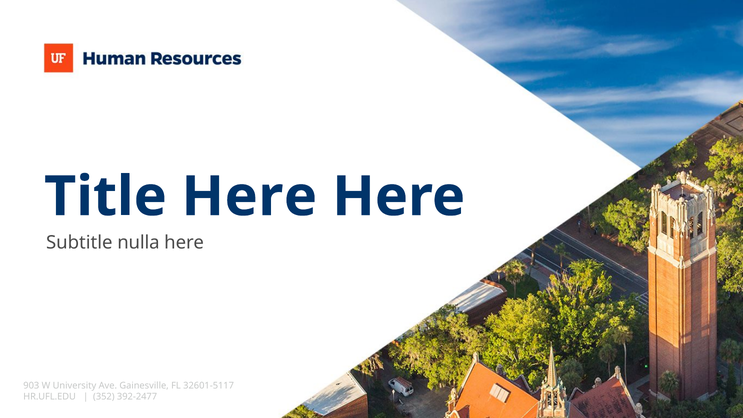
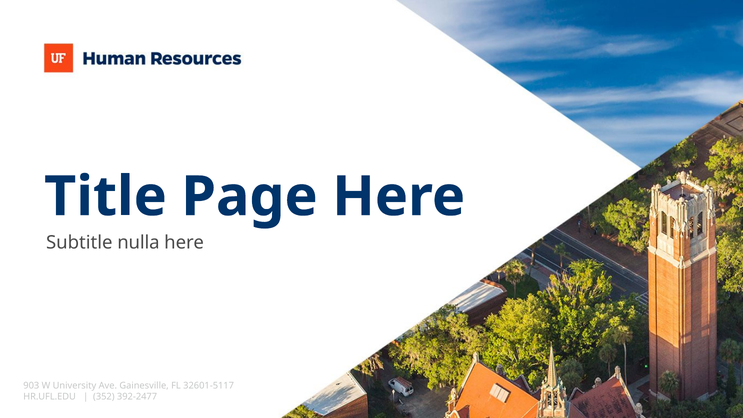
Title Here: Here -> Page (250, 197)
